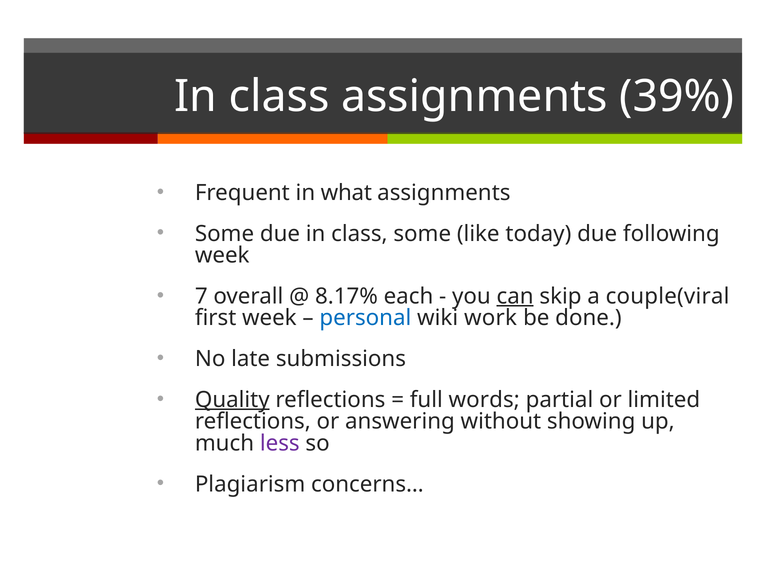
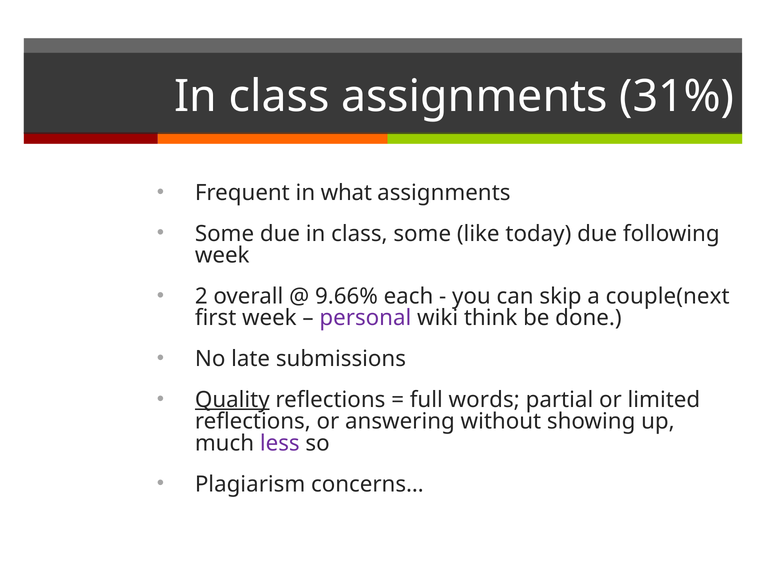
39%: 39% -> 31% (677, 96)
7: 7 -> 2 (201, 296)
8.17%: 8.17% -> 9.66% (346, 296)
can underline: present -> none (515, 296)
couple(viral: couple(viral -> couple(next (668, 296)
personal colour: blue -> purple (365, 318)
work: work -> think (491, 318)
